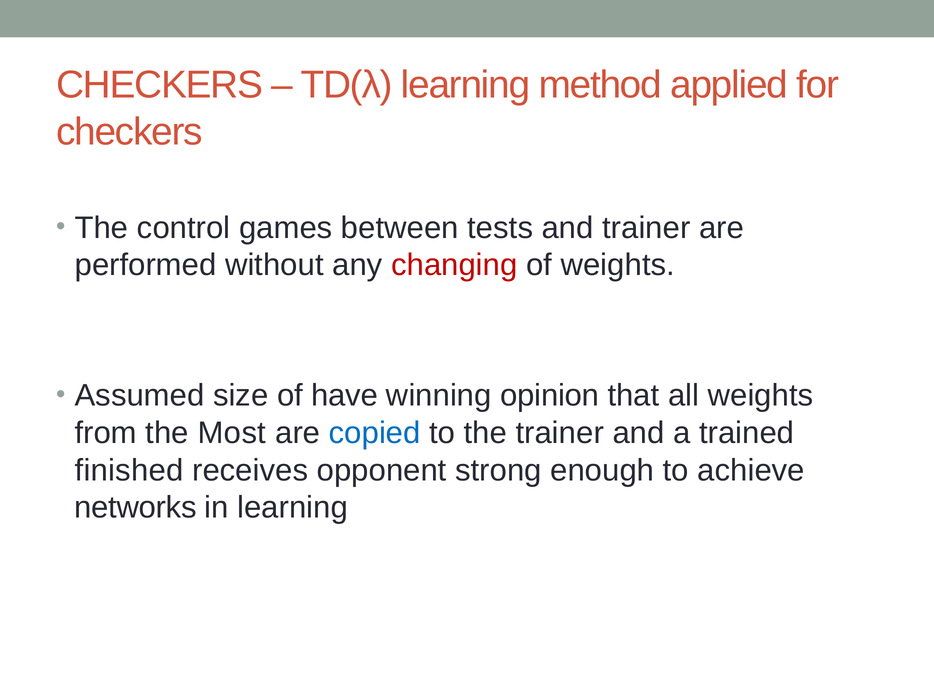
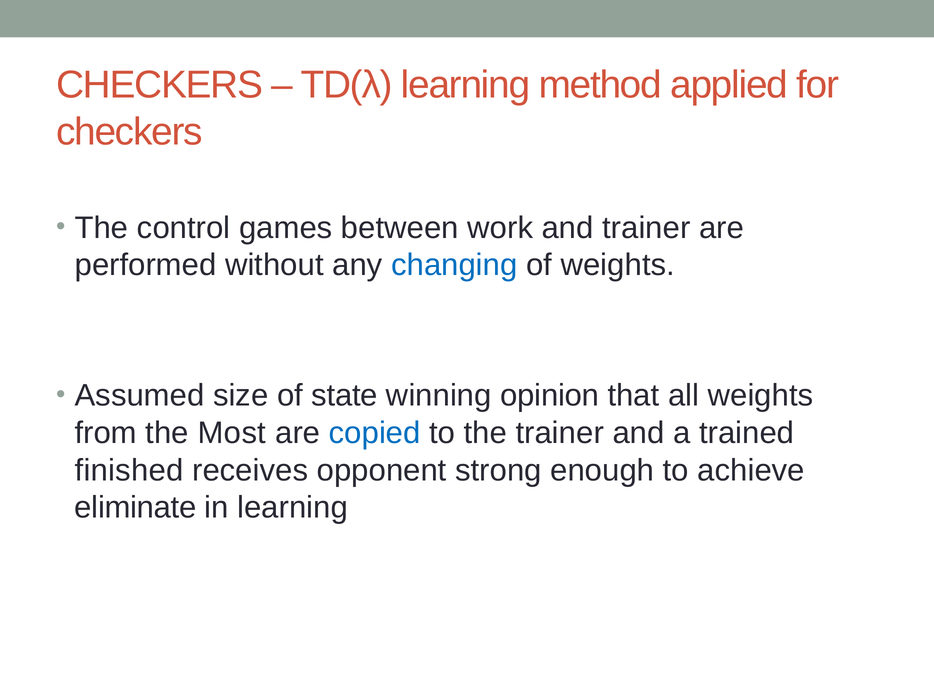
tests: tests -> work (500, 228)
changing colour: red -> blue (454, 265)
have: have -> state (345, 396)
networks: networks -> eliminate (135, 508)
